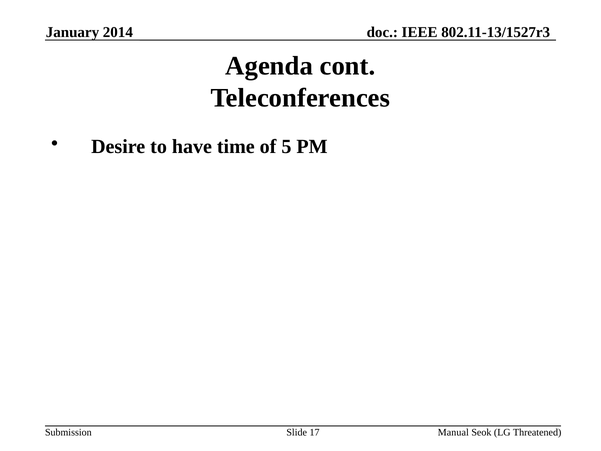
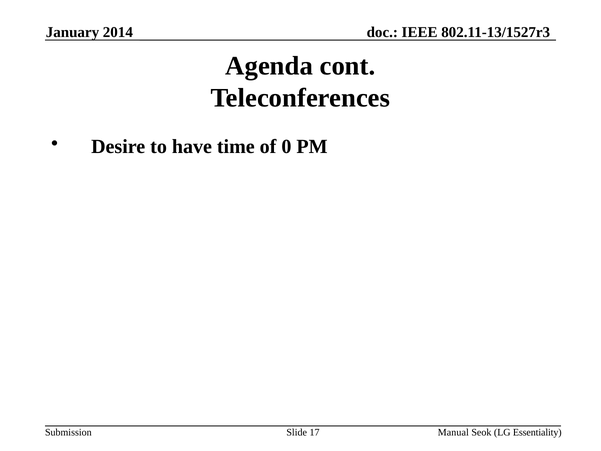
5: 5 -> 0 (286, 147)
Threatened: Threatened -> Essentiality (537, 432)
